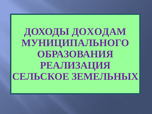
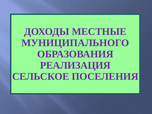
ДОХОДАМ: ДОХОДАМ -> МЕСТНЫЕ (99, 32)
ЗЕМЕЛЬНЫХ: ЗЕМЕЛЬНЫХ -> ПОСЕЛЕНИЯ (105, 77)
